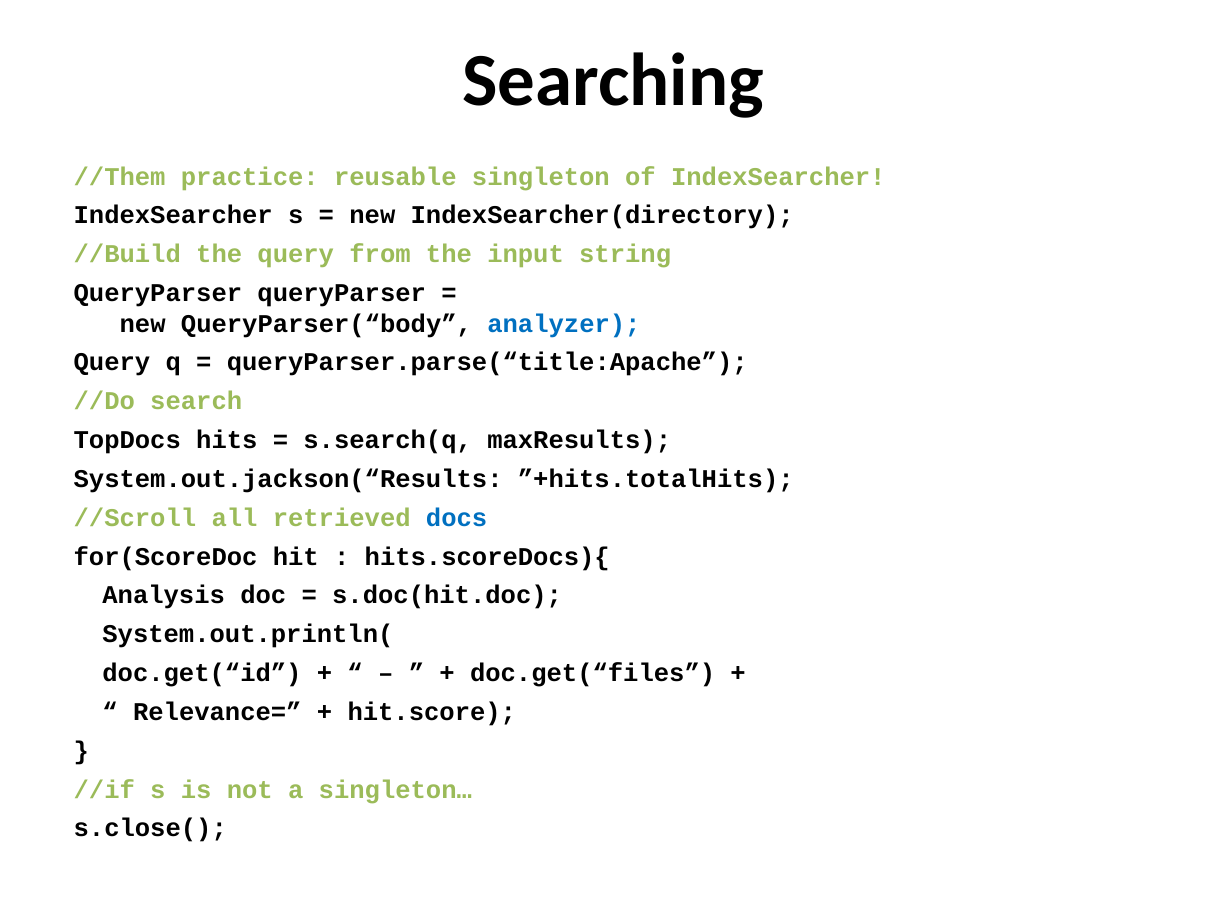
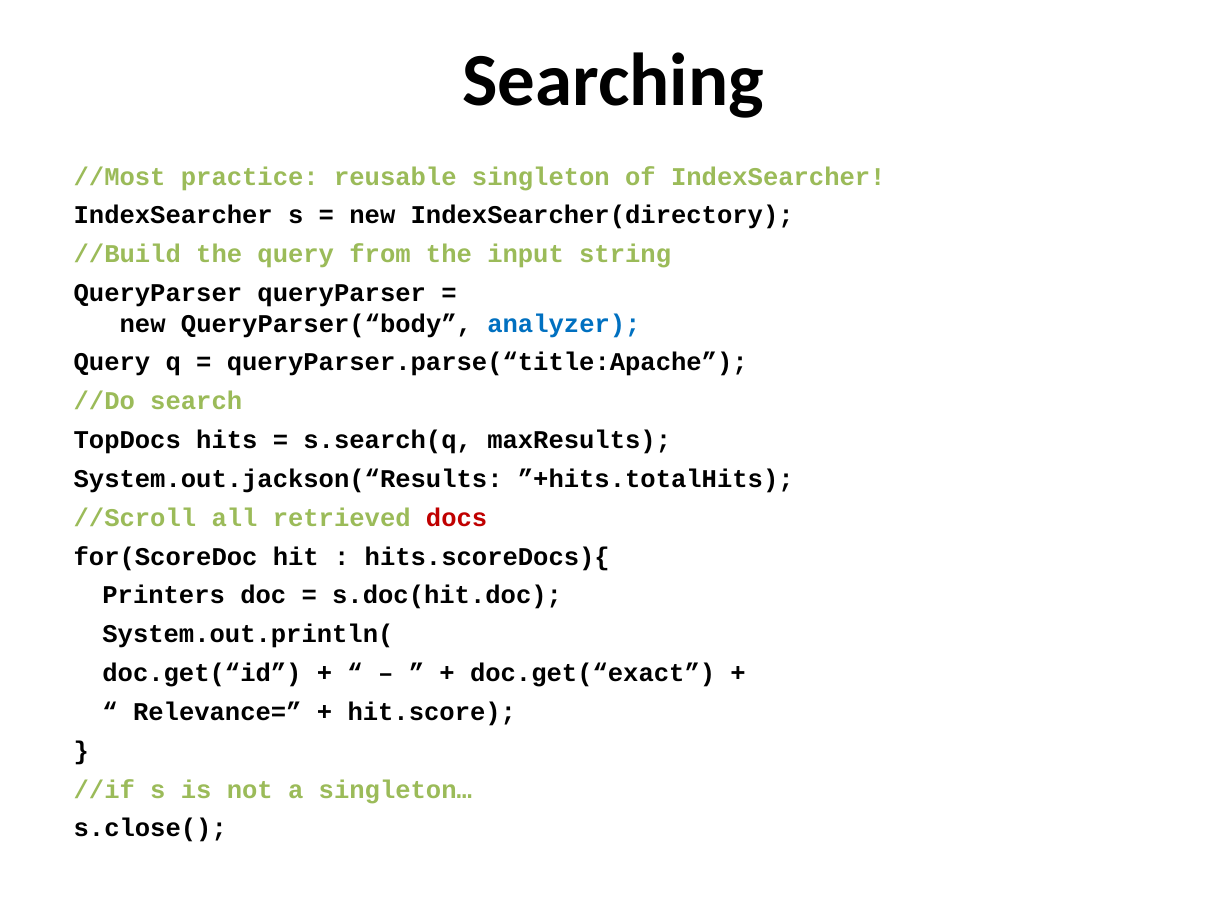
//Them: //Them -> //Most (120, 177)
docs colour: blue -> red (457, 518)
Analysis: Analysis -> Printers (164, 596)
doc.get(“files: doc.get(“files -> doc.get(“exact (593, 673)
